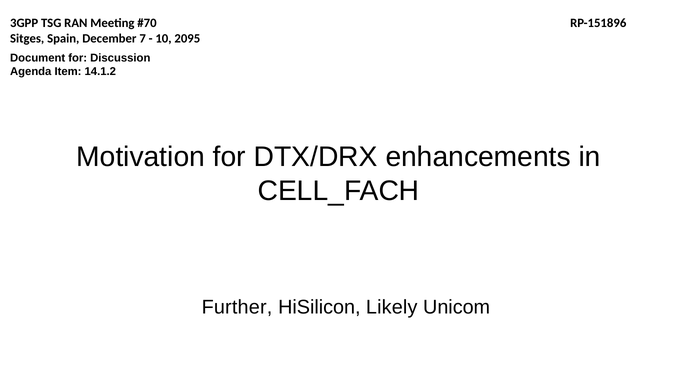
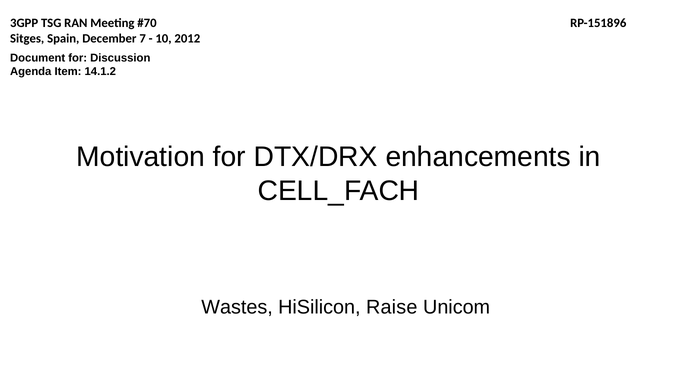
2095: 2095 -> 2012 (187, 38)
Further: Further -> Wastes (237, 307)
Likely: Likely -> Raise (392, 307)
